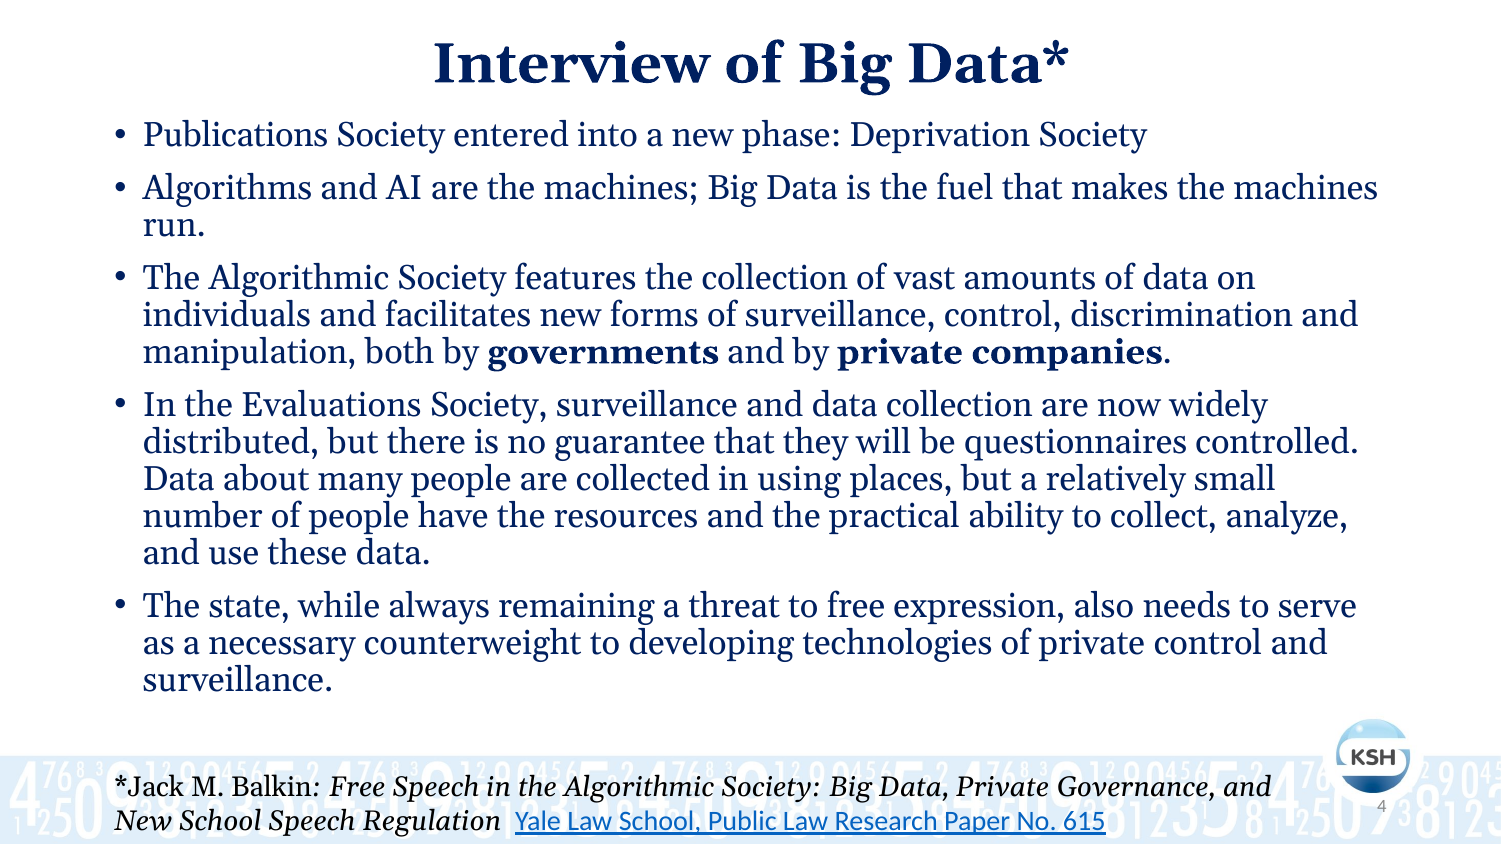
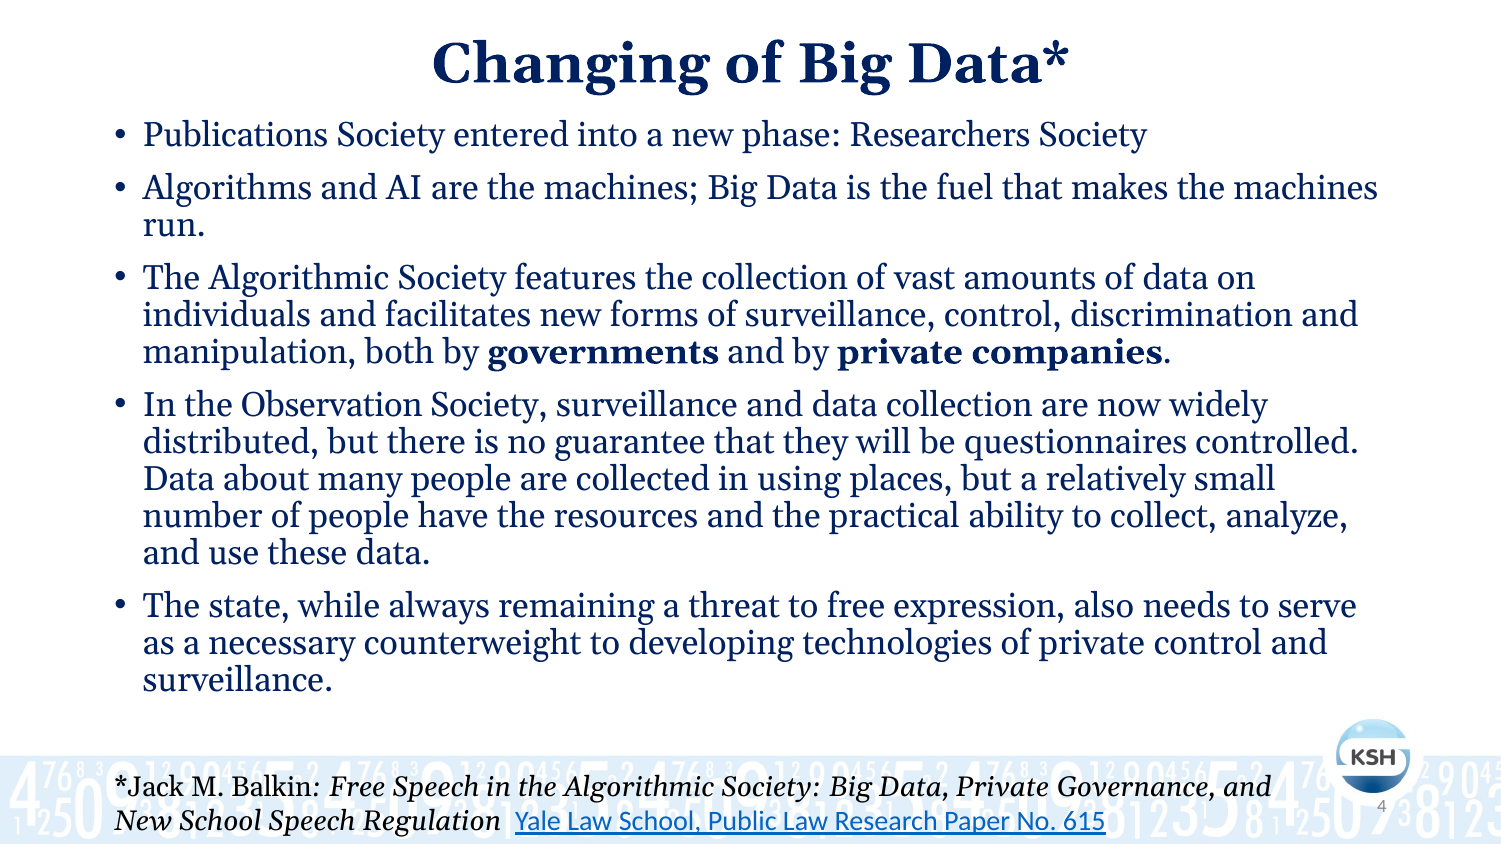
Interview: Interview -> Changing (571, 64)
Deprivation: Deprivation -> Researchers (940, 135)
Evaluations: Evaluations -> Observation (332, 405)
